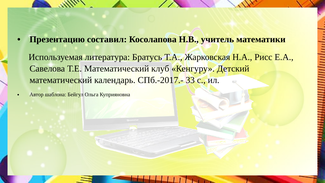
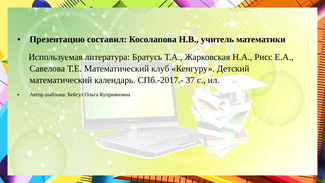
33: 33 -> 37 (190, 80)
